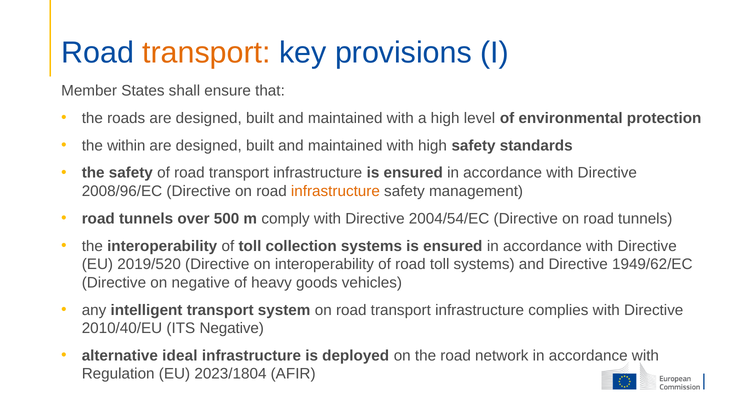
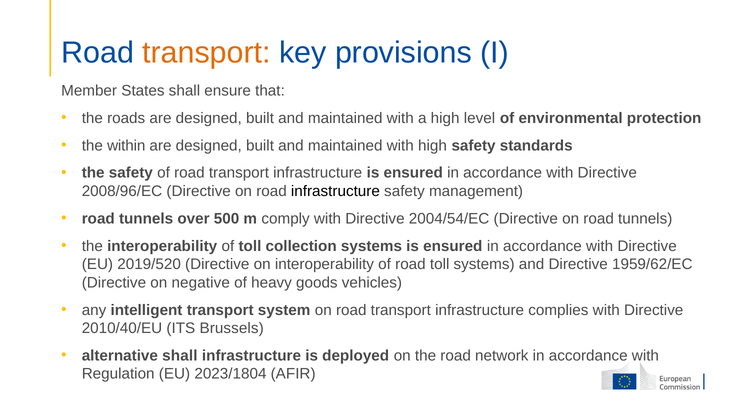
infrastructure colour: orange -> black (335, 191)
1949/62/EC: 1949/62/EC -> 1959/62/EC (652, 264)
ITS Negative: Negative -> Brussels (232, 328)
alternative ideal: ideal -> shall (180, 356)
